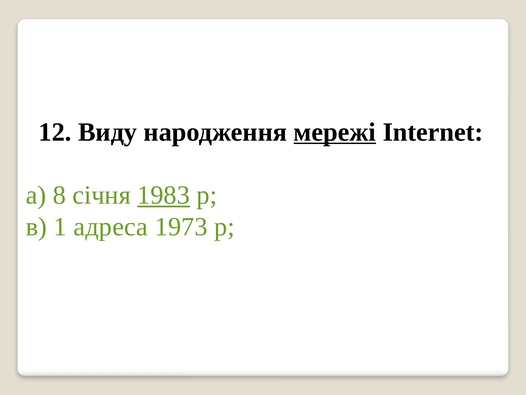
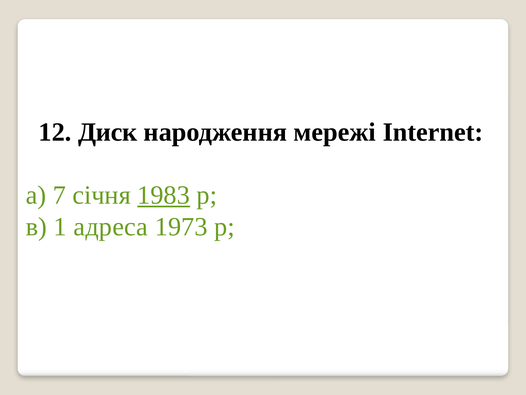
Виду: Виду -> Диск (108, 132)
мережі underline: present -> none (335, 132)
8: 8 -> 7 (59, 195)
